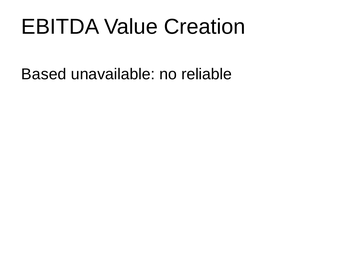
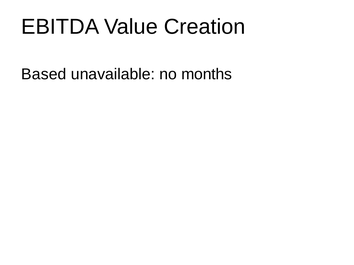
reliable: reliable -> months (207, 74)
